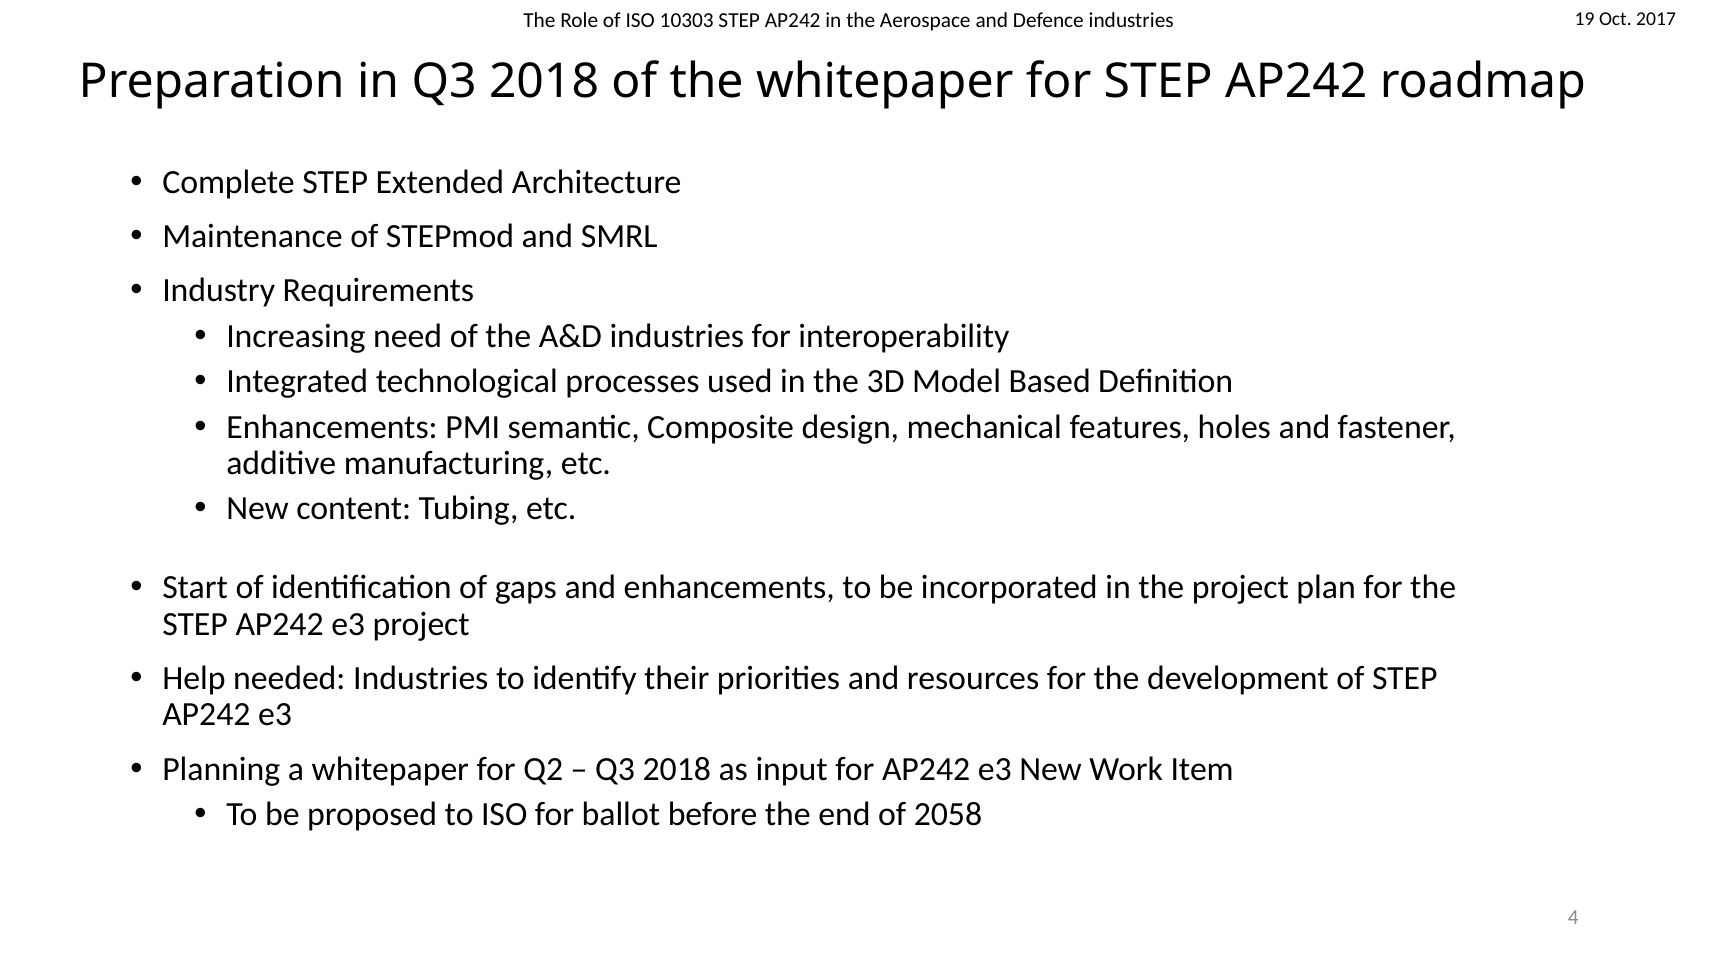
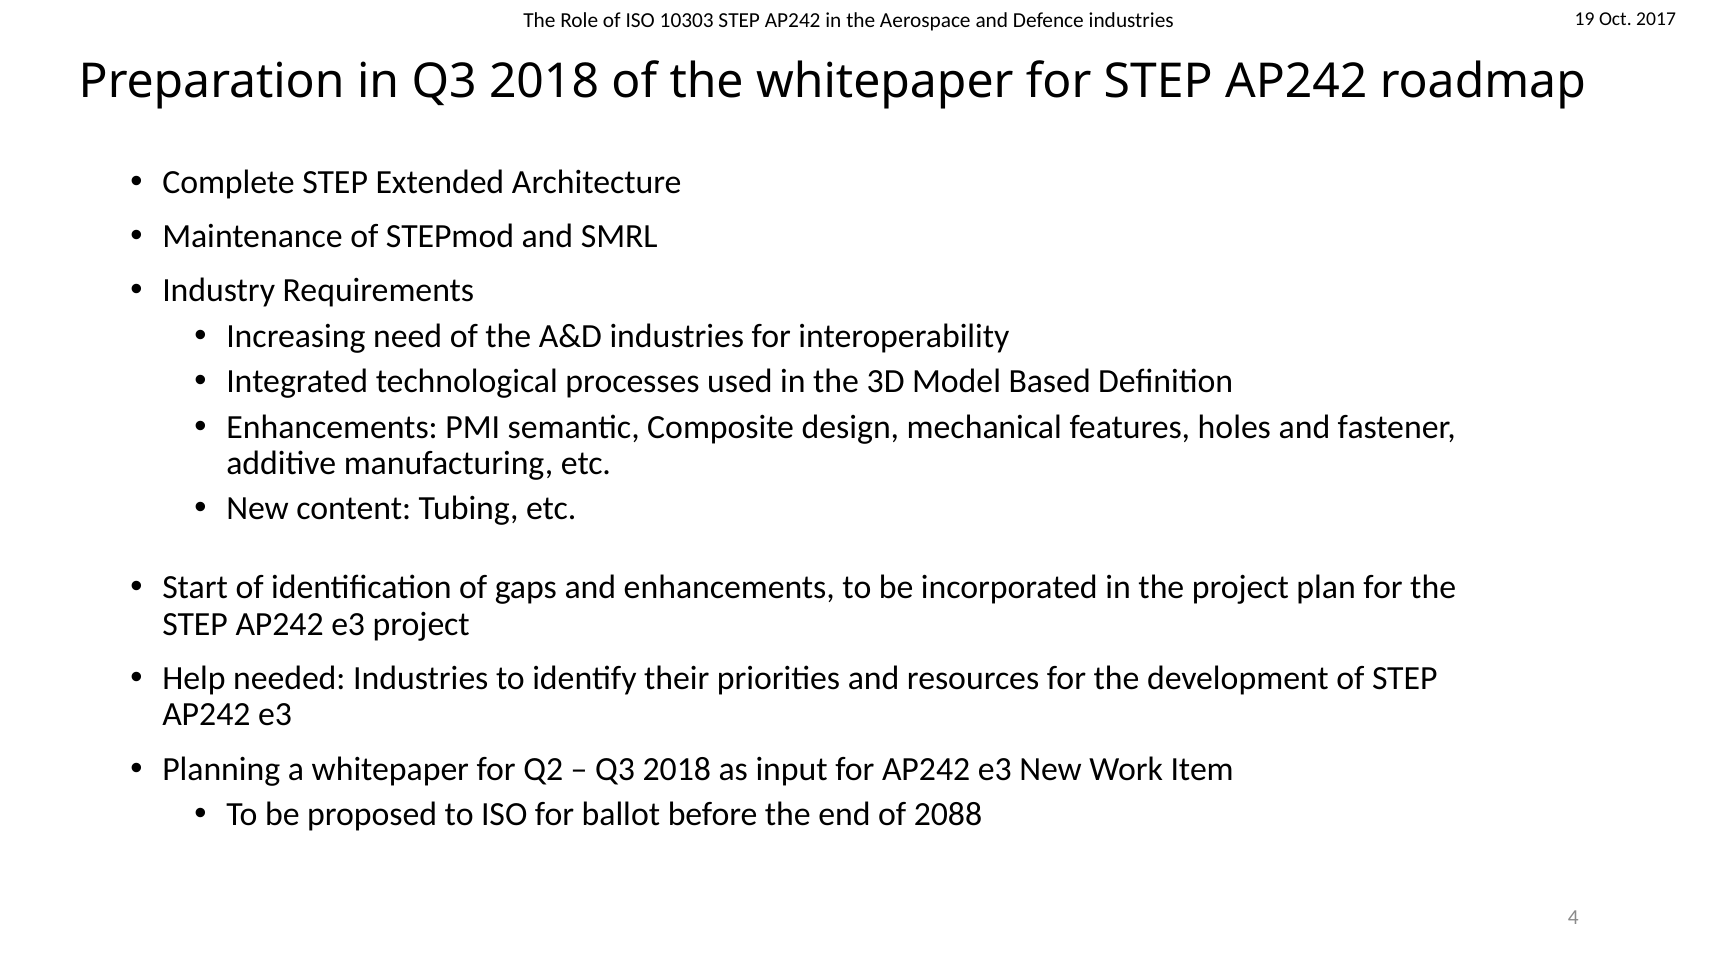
2058: 2058 -> 2088 (948, 815)
